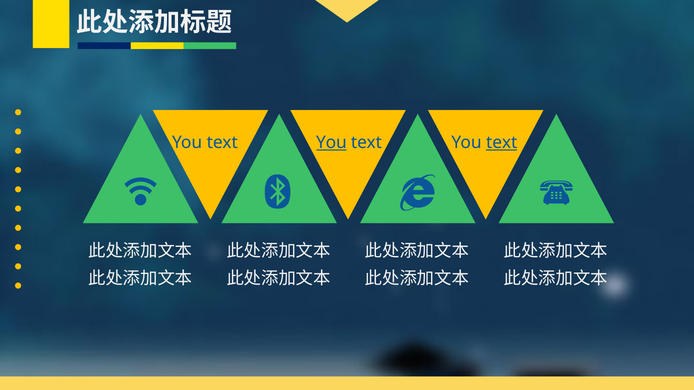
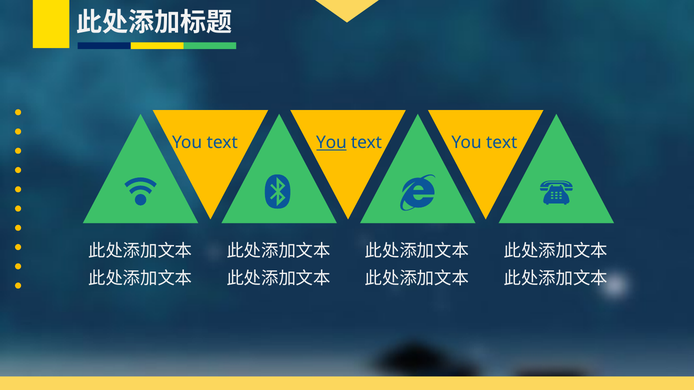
text underline: present -> none (502, 142)
